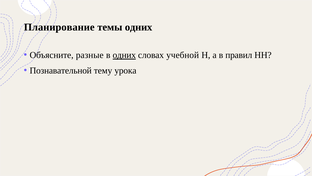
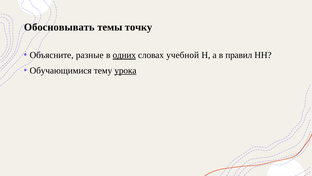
Планирование: Планирование -> Обосновывать (59, 27)
темы одних: одних -> точку (139, 27)
Познавательной: Познавательной -> Обучающимися (61, 70)
урока underline: none -> present (125, 70)
